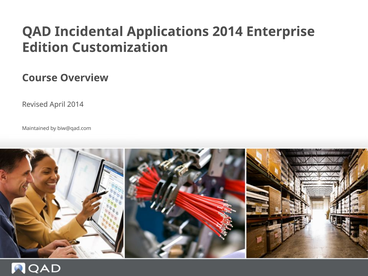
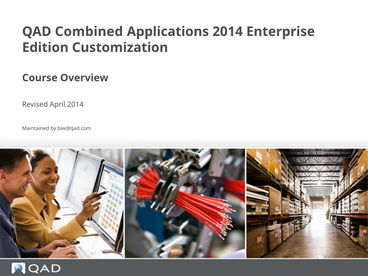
Incidental: Incidental -> Combined (89, 32)
